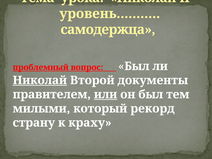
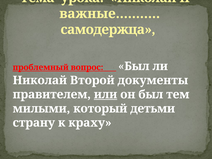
уровень: уровень -> важные (110, 14)
Николай underline: present -> none (40, 80)
рекорд: рекорд -> детьми (153, 109)
